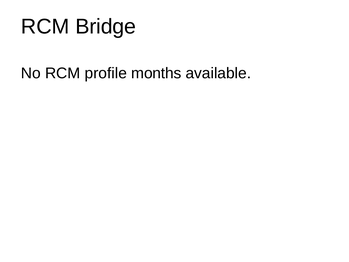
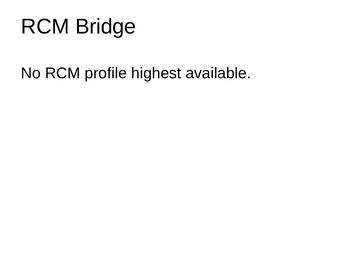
months: months -> highest (156, 73)
